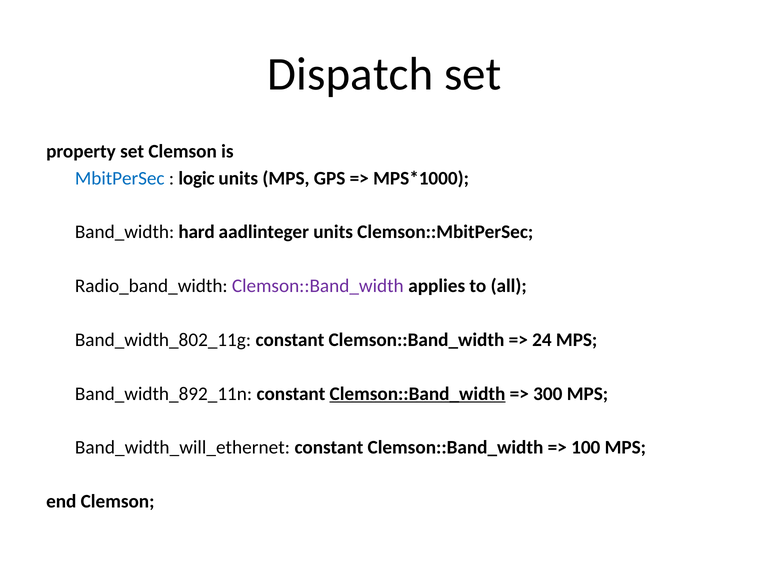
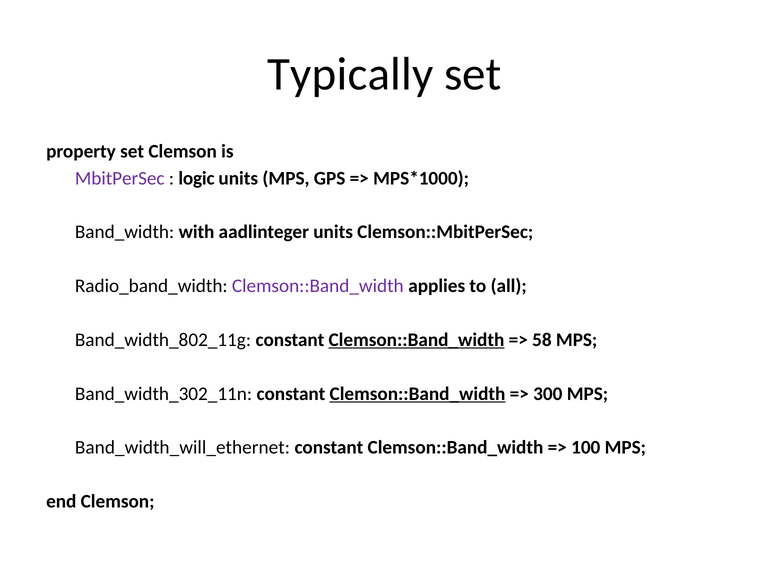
Dispatch: Dispatch -> Typically (350, 74)
MbitPerSec colour: blue -> purple (120, 178)
hard: hard -> with (197, 232)
Clemson::Band_width underline: none -> present (416, 340)
24: 24 -> 58 (542, 340)
Band_width_892_11n: Band_width_892_11n -> Band_width_302_11n (164, 394)
